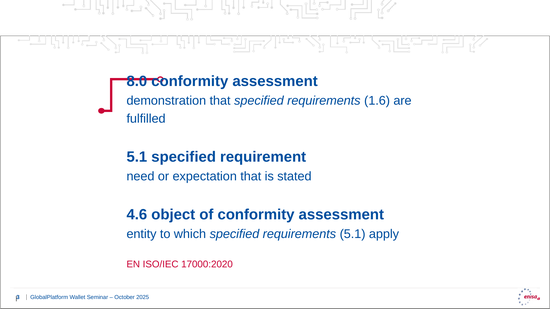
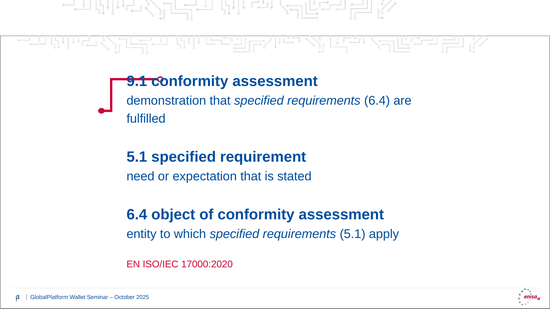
8.0: 8.0 -> 9.1 (137, 81)
requirements 1.6: 1.6 -> 6.4 (377, 101)
4.6: 4.6 -> 6.4 (137, 215)
